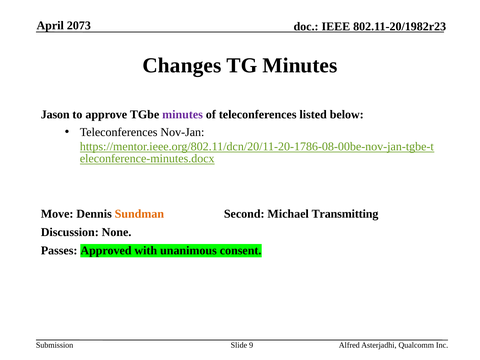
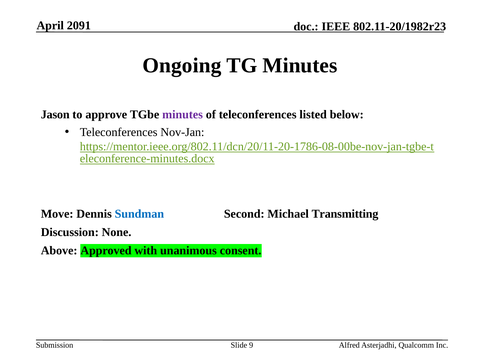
2073: 2073 -> 2091 (79, 25)
Changes: Changes -> Ongoing (182, 65)
Sundman colour: orange -> blue (139, 214)
Passes: Passes -> Above (59, 251)
